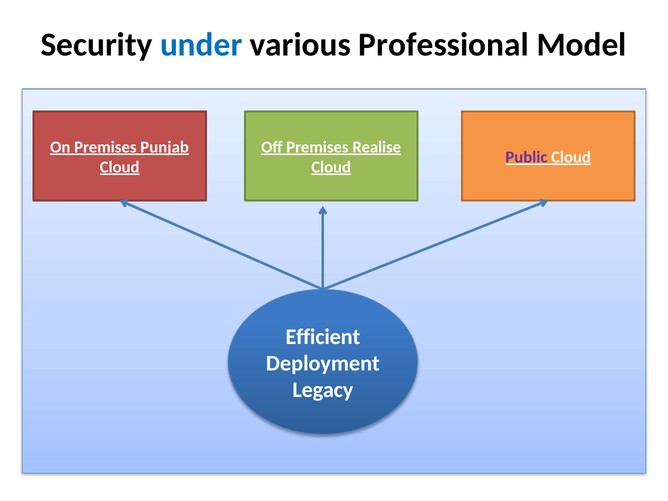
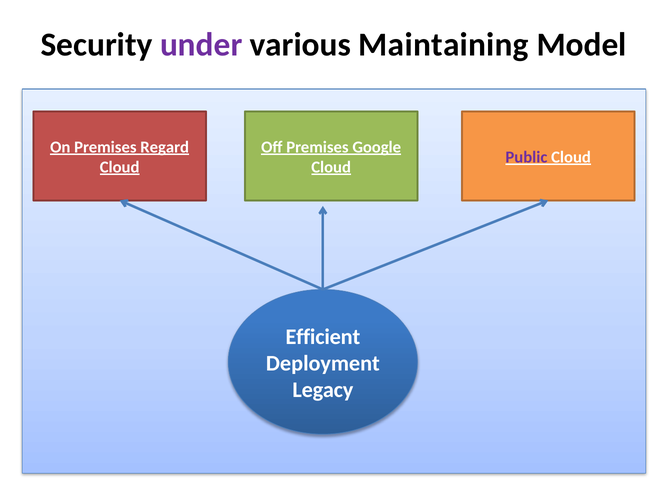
under colour: blue -> purple (201, 45)
Professional: Professional -> Maintaining (444, 45)
Punjab: Punjab -> Regard (165, 147)
Realise: Realise -> Google (377, 147)
